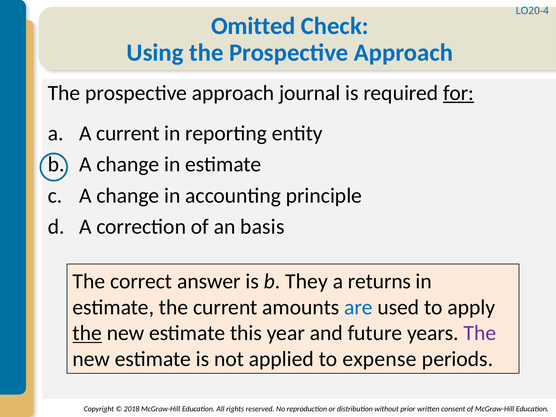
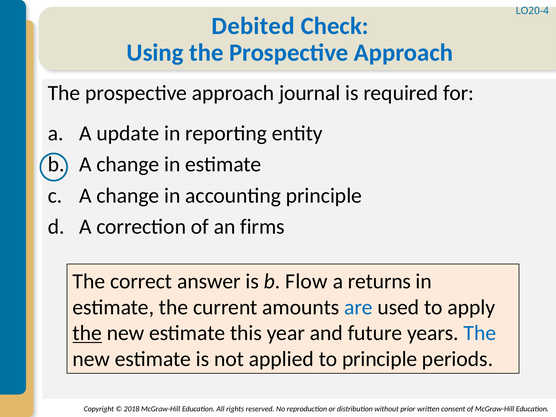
Omitted: Omitted -> Debited (253, 26)
for underline: present -> none (459, 93)
A current: current -> update (128, 133)
basis: basis -> firms (262, 227)
They: They -> Flow (306, 281)
The colour: purple -> blue (480, 333)
to expense: expense -> principle (380, 359)
